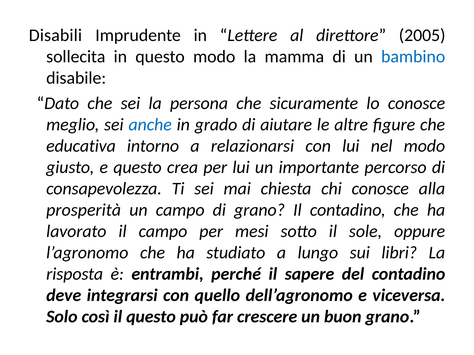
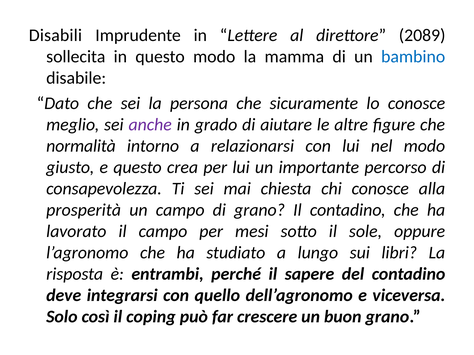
2005: 2005 -> 2089 (422, 35)
anche colour: blue -> purple (150, 125)
educativa: educativa -> normalità (81, 146)
il questo: questo -> coping (151, 317)
